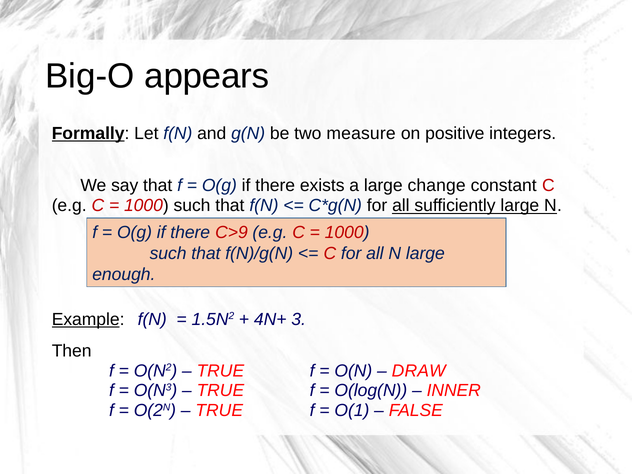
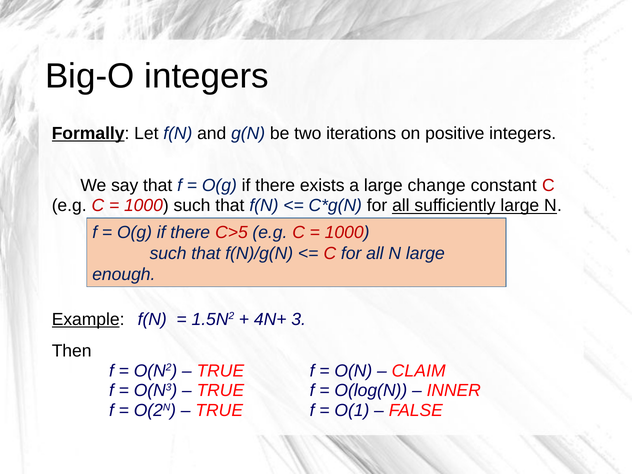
Big-O appears: appears -> integers (207, 76)
measure: measure -> iterations (361, 133)
C>9: C>9 -> C>5 (231, 232)
DRAW: DRAW -> CLAIM (419, 371)
